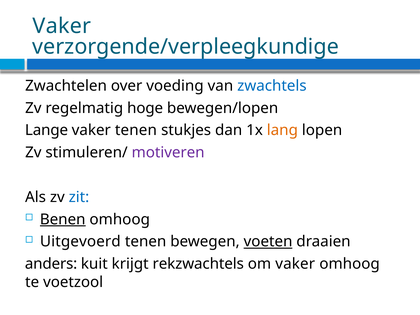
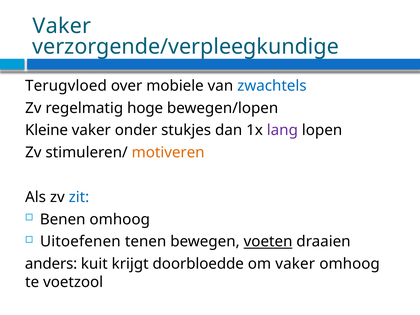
Zwachtelen: Zwachtelen -> Terugvloed (66, 86)
voeding: voeding -> mobiele (175, 86)
Lange: Lange -> Kleine (47, 130)
vaker tenen: tenen -> onder (136, 130)
lang colour: orange -> purple (282, 130)
motiveren colour: purple -> orange (168, 153)
Benen underline: present -> none (63, 219)
Uitgevoerd: Uitgevoerd -> Uitoefenen (80, 242)
rekzwachtels: rekzwachtels -> doorbloedde (198, 264)
